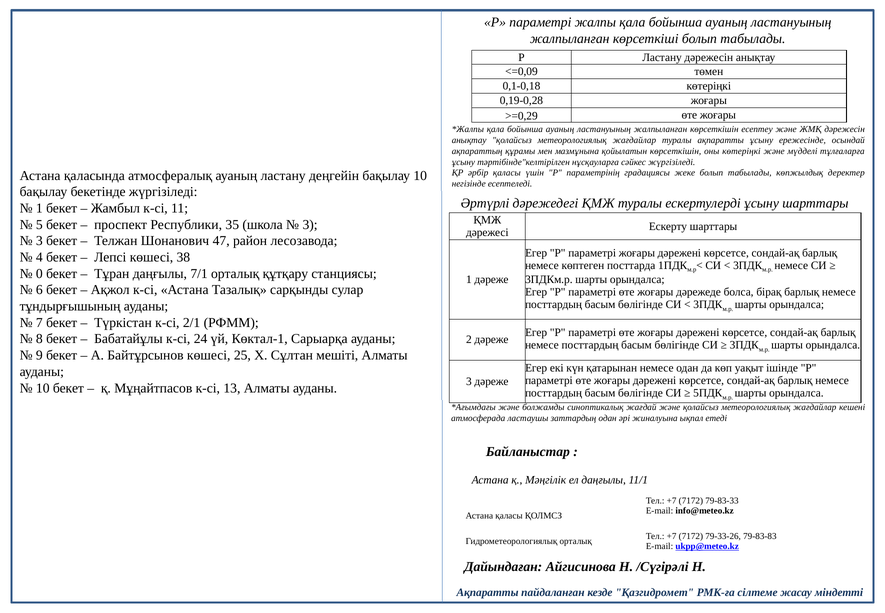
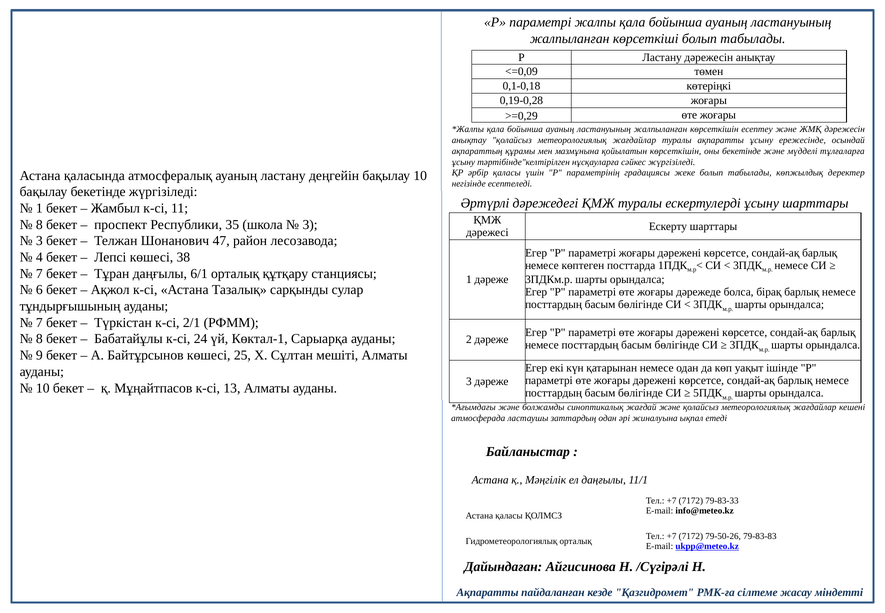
оны көтеріңкі: көтеріңкі -> бекетінде (742, 151)
5: 5 -> 8 (39, 224)
0: 0 -> 7 (39, 273)
7/1: 7/1 -> 6/1 (199, 273)
79-33-26: 79-33-26 -> 79-50-26 (723, 536)
